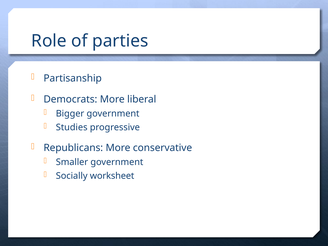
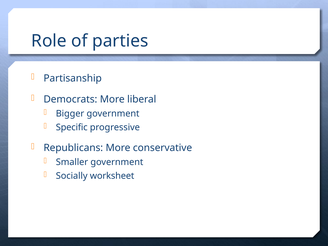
Studies: Studies -> Specific (72, 127)
